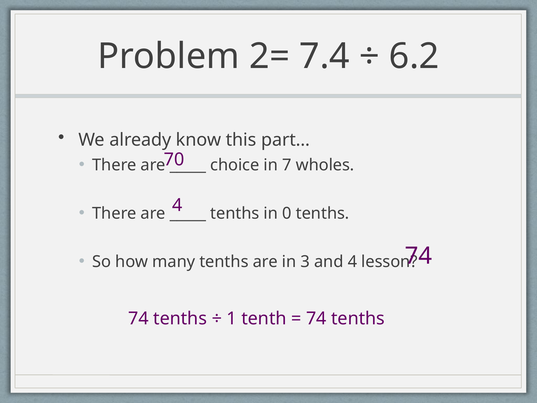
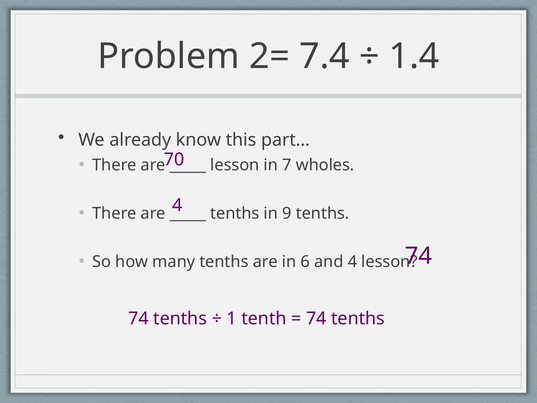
6.2: 6.2 -> 1.4 (414, 56)
choice: choice -> lesson (235, 165)
0: 0 -> 9 (287, 213)
3: 3 -> 6 (305, 262)
